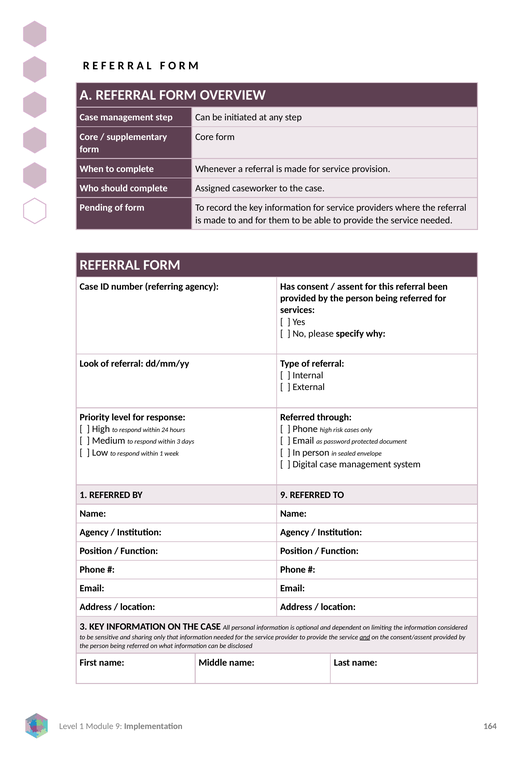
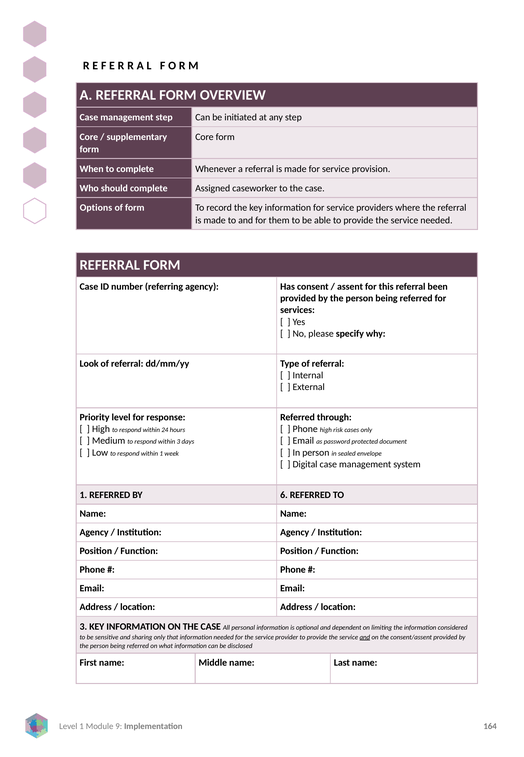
Pending: Pending -> Options (96, 208)
BY 9: 9 -> 6 (284, 495)
